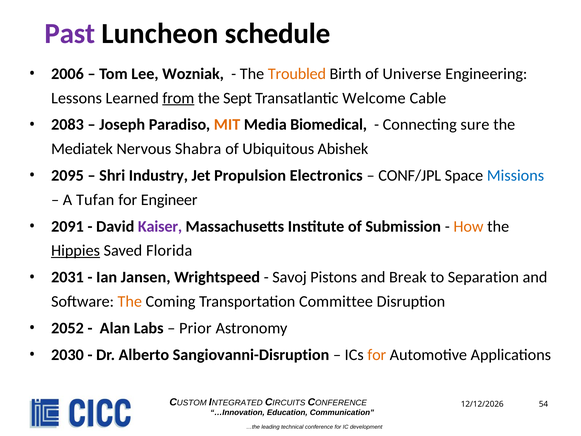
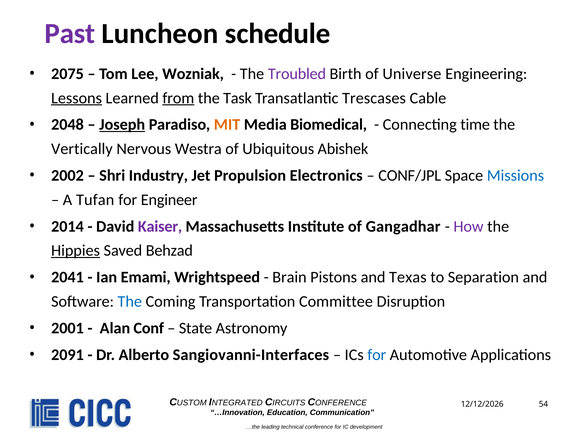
2006: 2006 -> 2075 (67, 74)
Troubled colour: orange -> purple (297, 74)
Lessons underline: none -> present (77, 98)
Sept: Sept -> Task (238, 98)
Welcome: Welcome -> Trescases (374, 98)
2083: 2083 -> 2048 (67, 125)
Joseph underline: none -> present (122, 125)
sure: sure -> time (475, 125)
Mediatek: Mediatek -> Vertically (82, 149)
Shabra: Shabra -> Westra (198, 149)
2095: 2095 -> 2002 (67, 175)
2091: 2091 -> 2014 (67, 226)
Submission: Submission -> Gangadhar (403, 226)
How colour: orange -> purple (468, 226)
Florida: Florida -> Behzad (169, 250)
2031: 2031 -> 2041 (67, 277)
Jansen: Jansen -> Emami (146, 277)
Savoj: Savoj -> Brain (289, 277)
Break: Break -> Texas (408, 277)
The colour: orange -> blue (130, 301)
2052: 2052 -> 2001 (67, 328)
Labs: Labs -> Conf (149, 328)
Prior: Prior -> State (196, 328)
2030: 2030 -> 2091 (67, 355)
Sangiovanni-Disruption: Sangiovanni-Disruption -> Sangiovanni-Interfaces (251, 355)
for colour: orange -> blue (377, 355)
